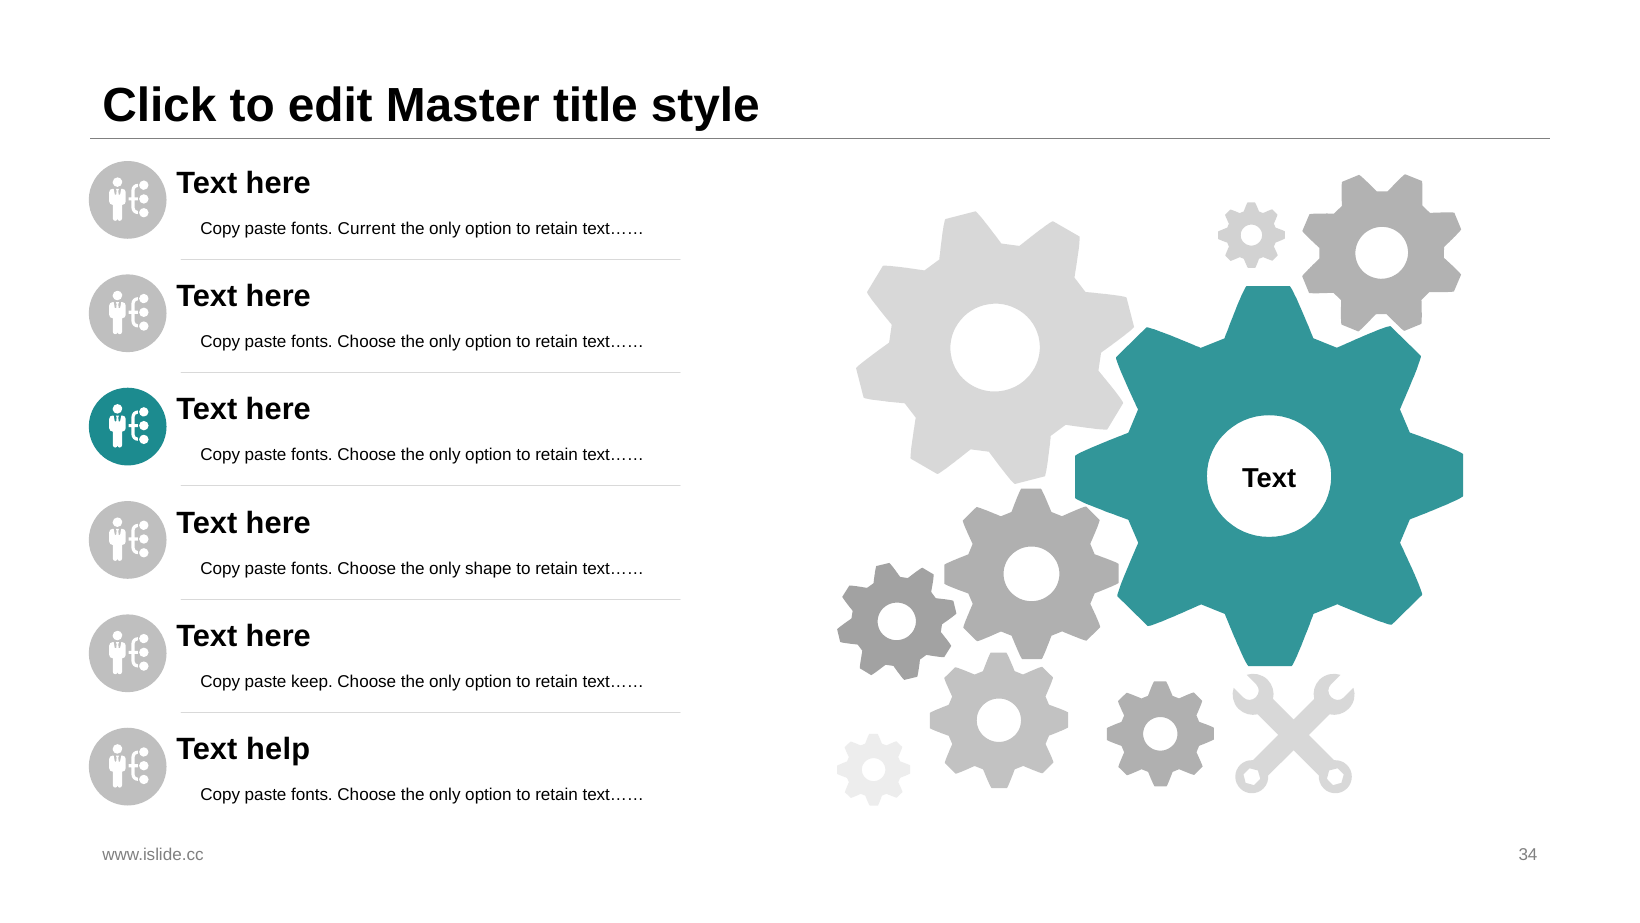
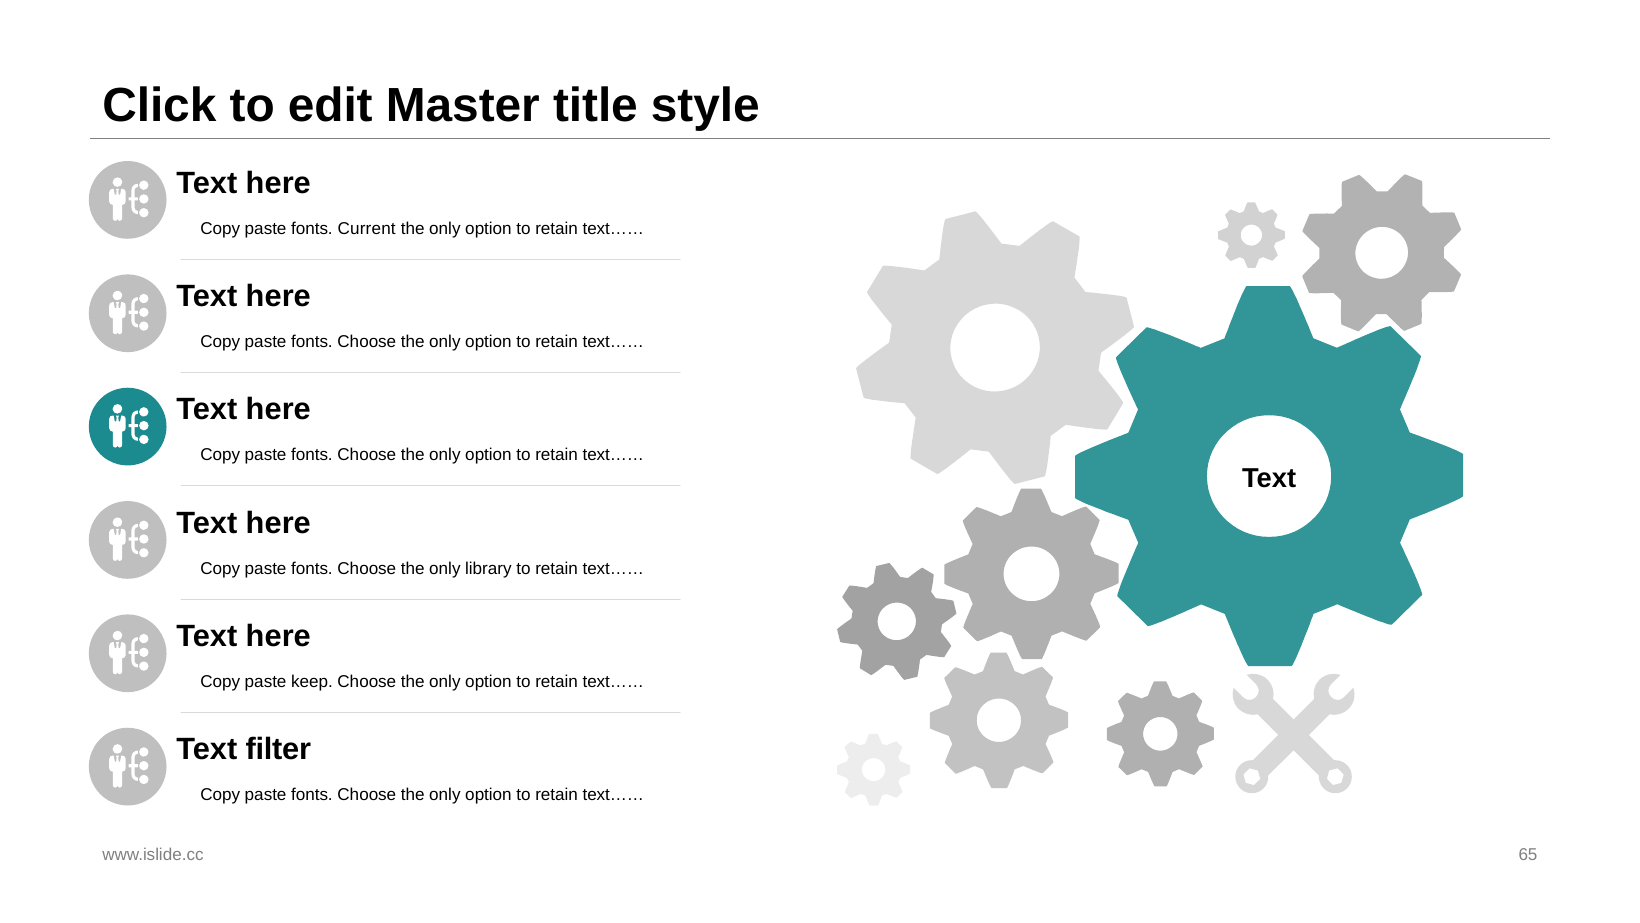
shape: shape -> library (488, 568)
help: help -> filter (278, 749)
34: 34 -> 65 (1528, 854)
